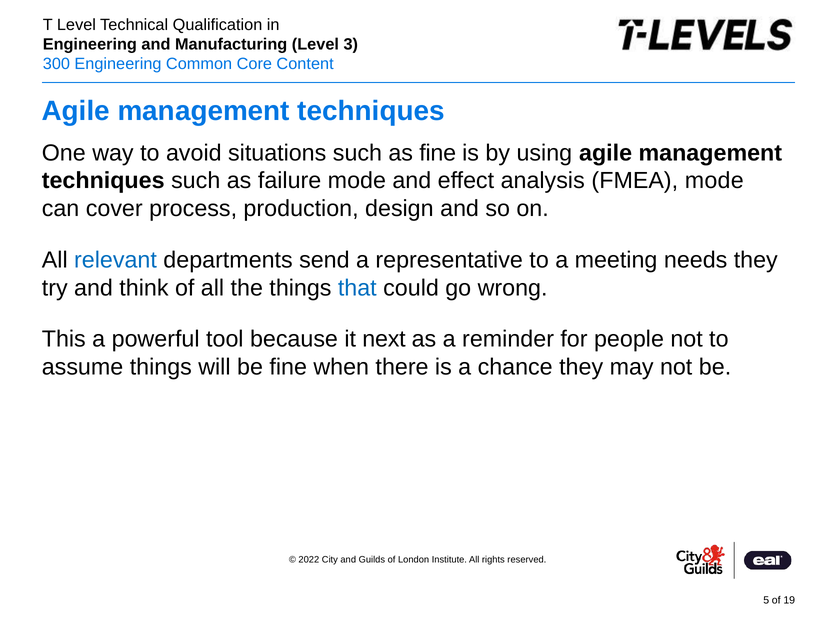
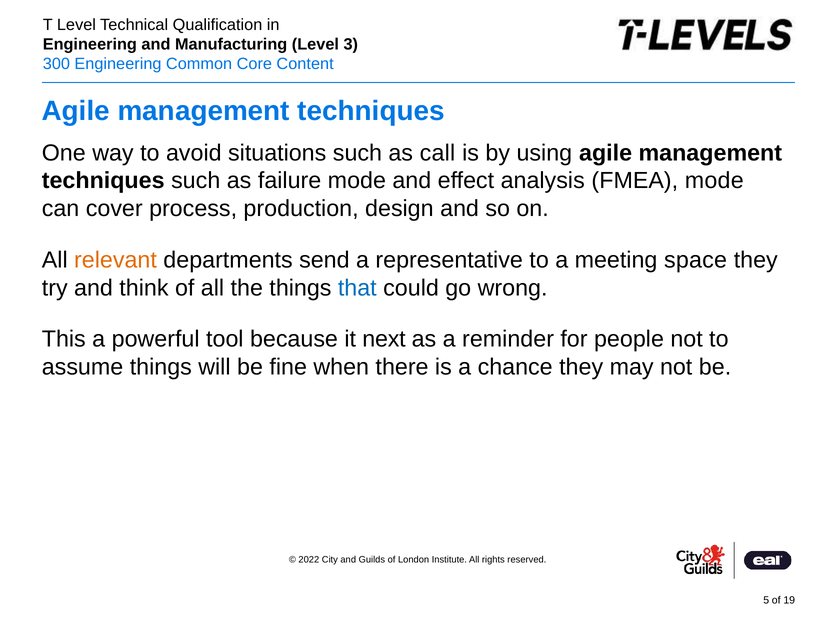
as fine: fine -> call (437, 153)
relevant colour: blue -> orange (115, 260)
needs: needs -> space (696, 260)
